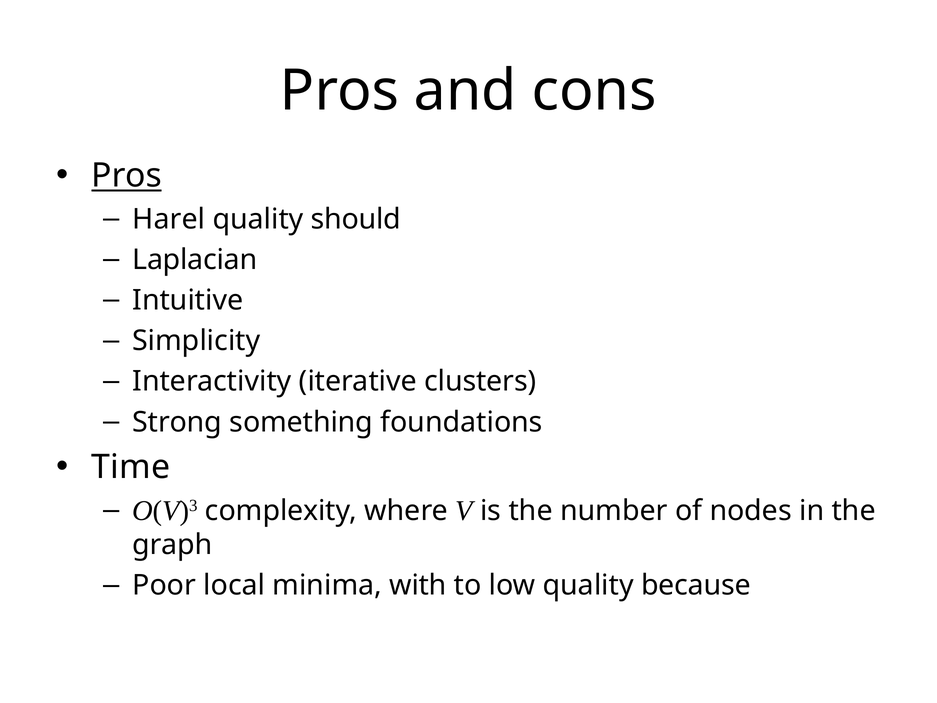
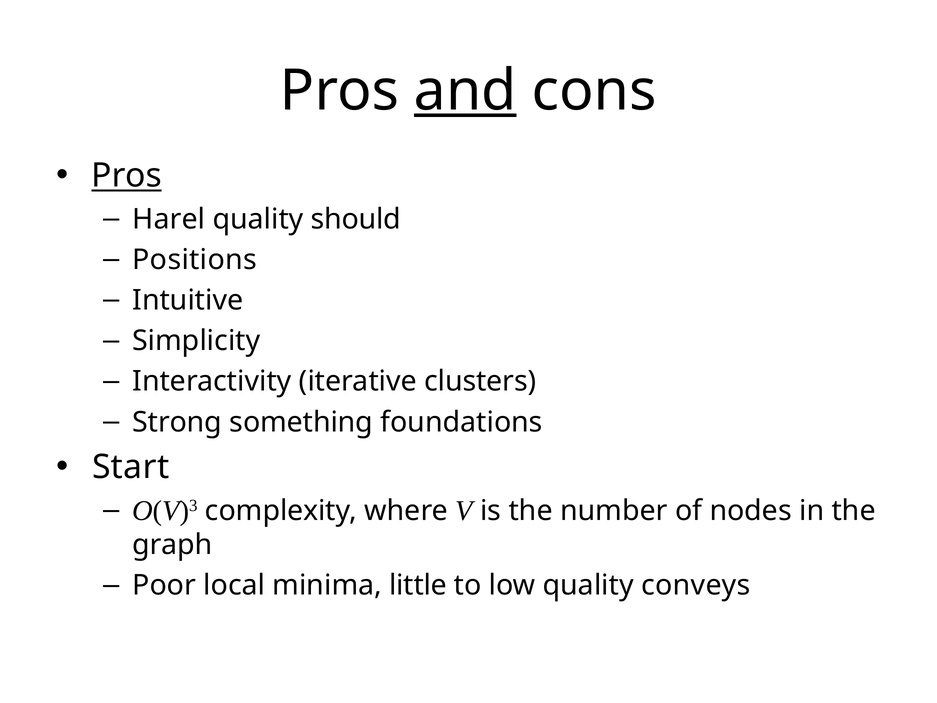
and underline: none -> present (465, 91)
Laplacian: Laplacian -> Positions (195, 260)
Time: Time -> Start (131, 467)
with: with -> little (418, 585)
because: because -> conveys (696, 585)
